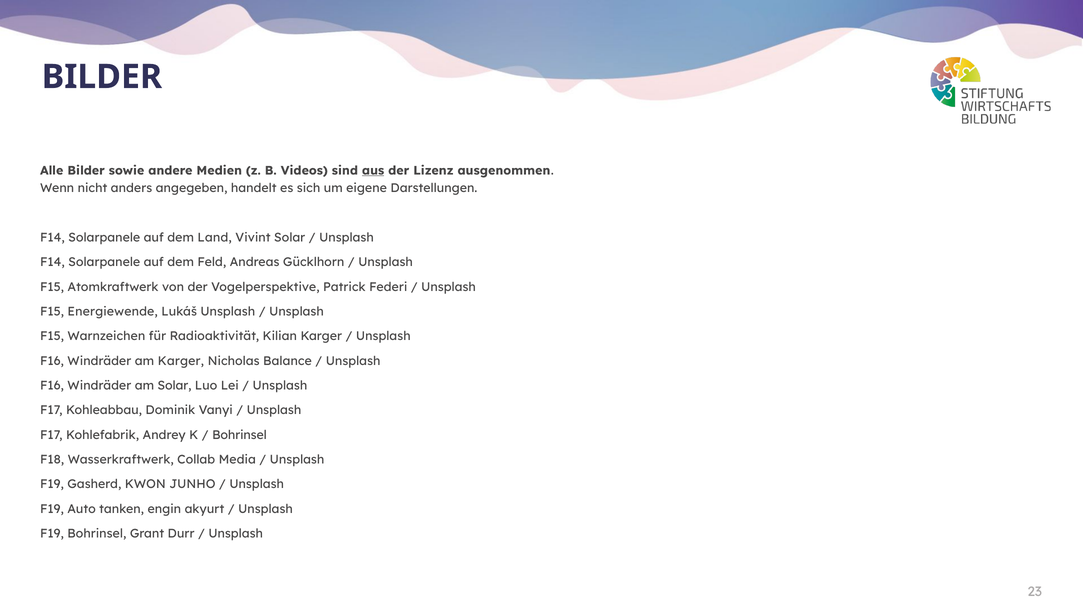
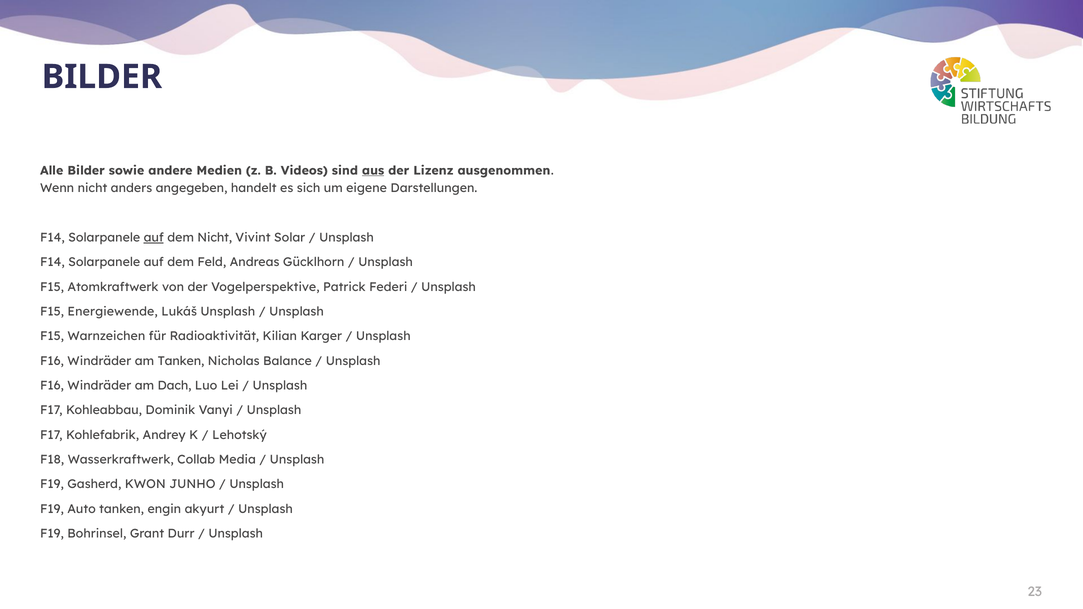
auf underline: none -> present (154, 238)
dem Land: Land -> Nicht (215, 238)
am Karger: Karger -> Tanken (181, 361)
am Solar: Solar -> Dach (174, 386)
Bohrinsel: Bohrinsel -> Lehotský (239, 435)
